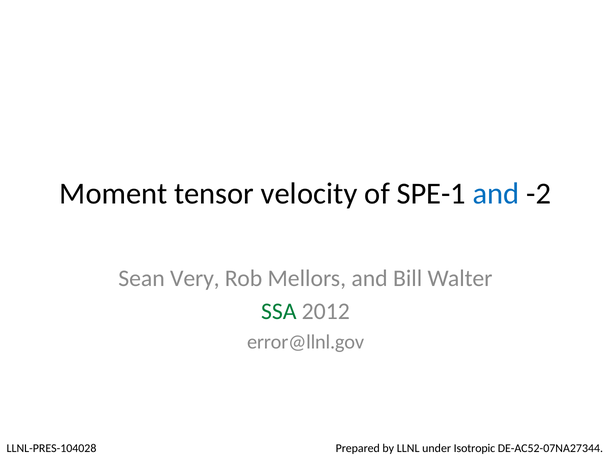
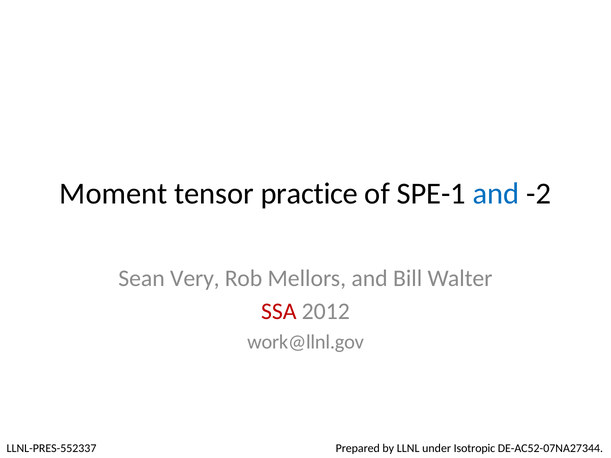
velocity: velocity -> practice (309, 194)
SSA colour: green -> red (279, 312)
error@llnl.gov: error@llnl.gov -> work@llnl.gov (306, 342)
LLNL-PRES-104028: LLNL-PRES-104028 -> LLNL-PRES-552337 (51, 449)
